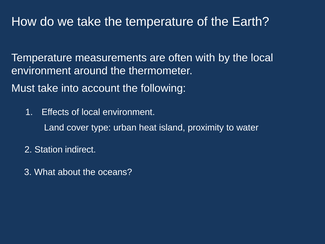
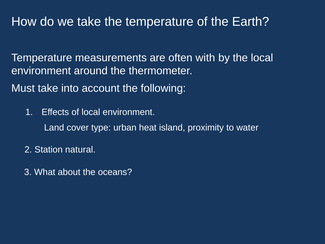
indirect: indirect -> natural (80, 149)
